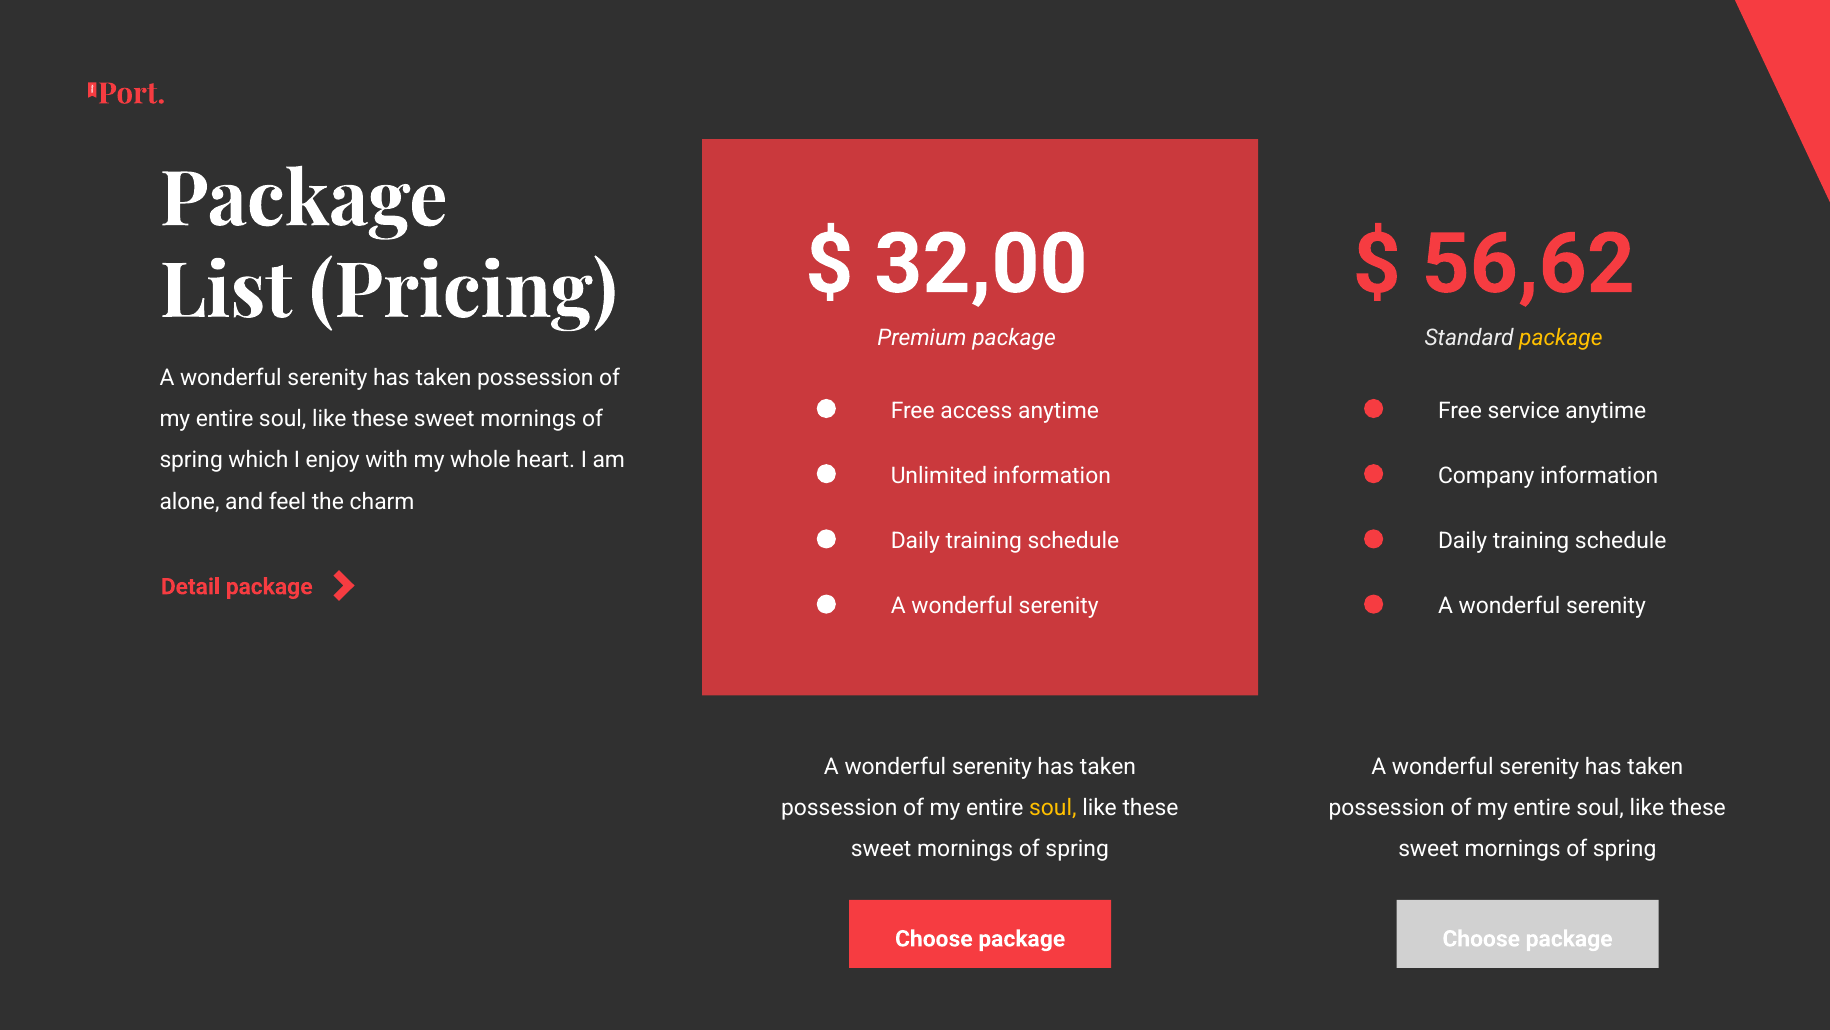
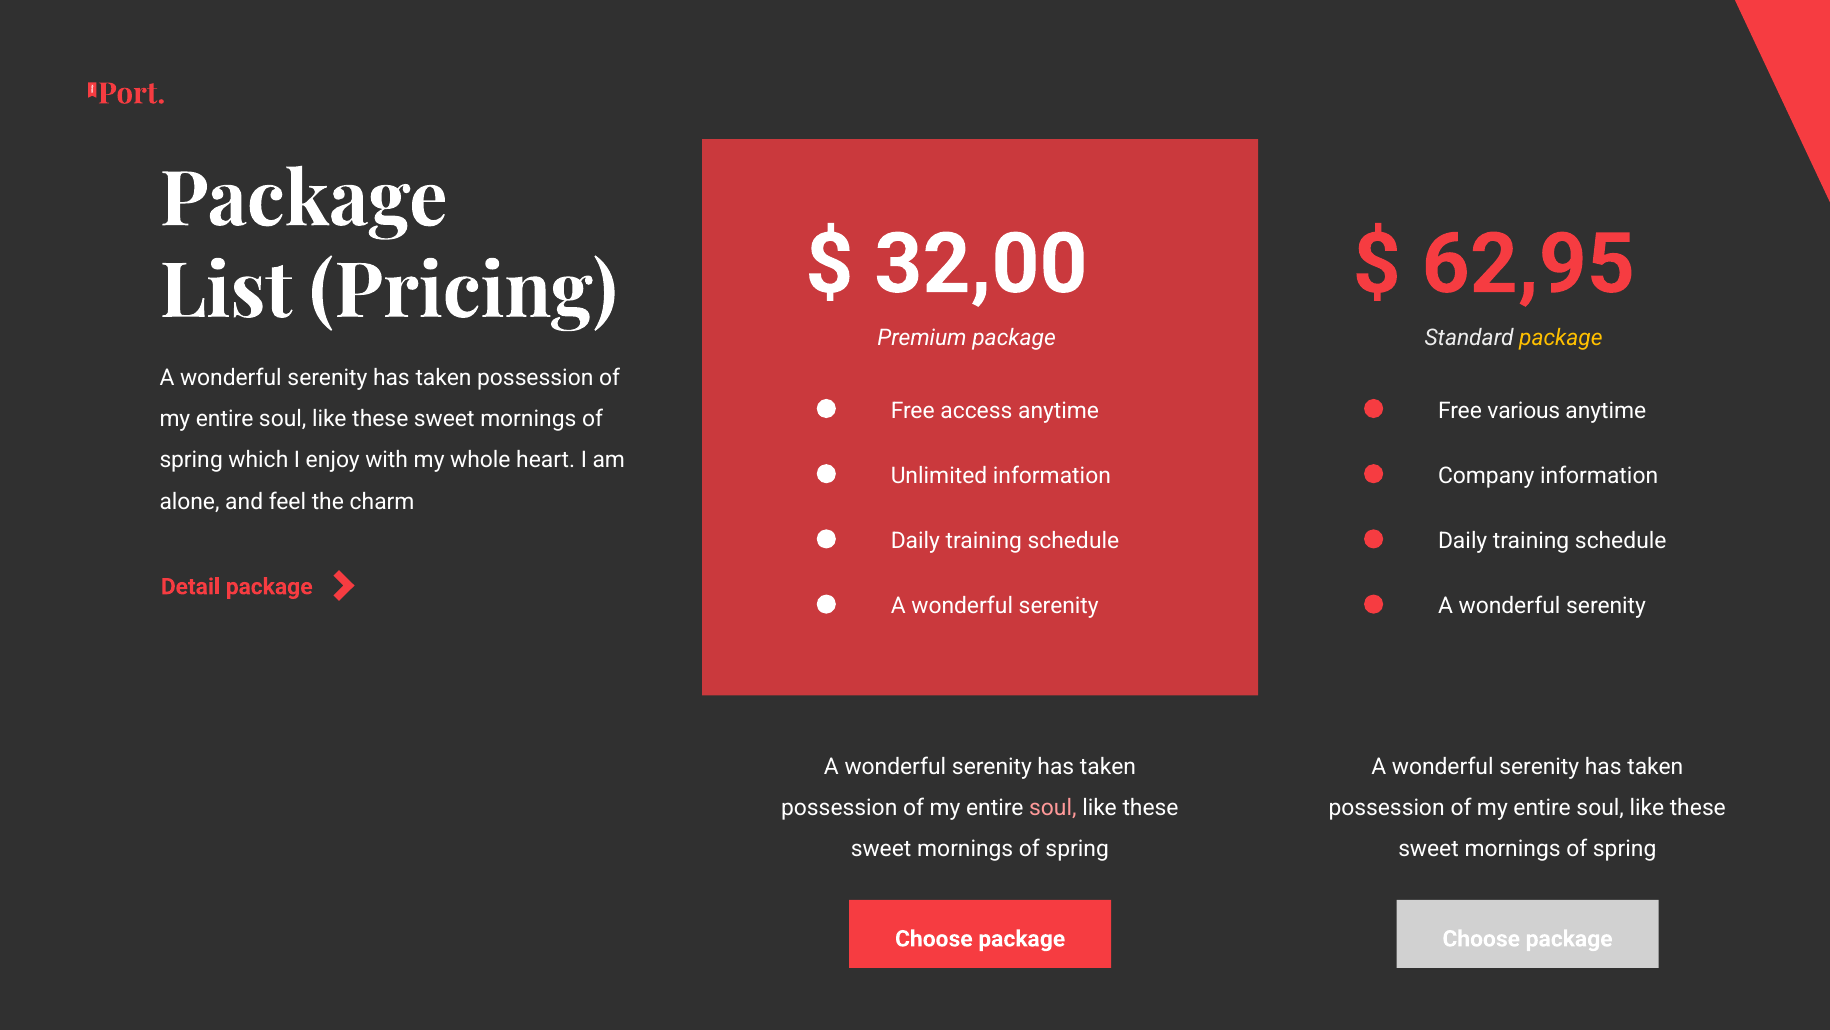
56,62: 56,62 -> 62,95 (1528, 264)
service: service -> various (1524, 411)
soul colour: yellow -> pink (1053, 807)
